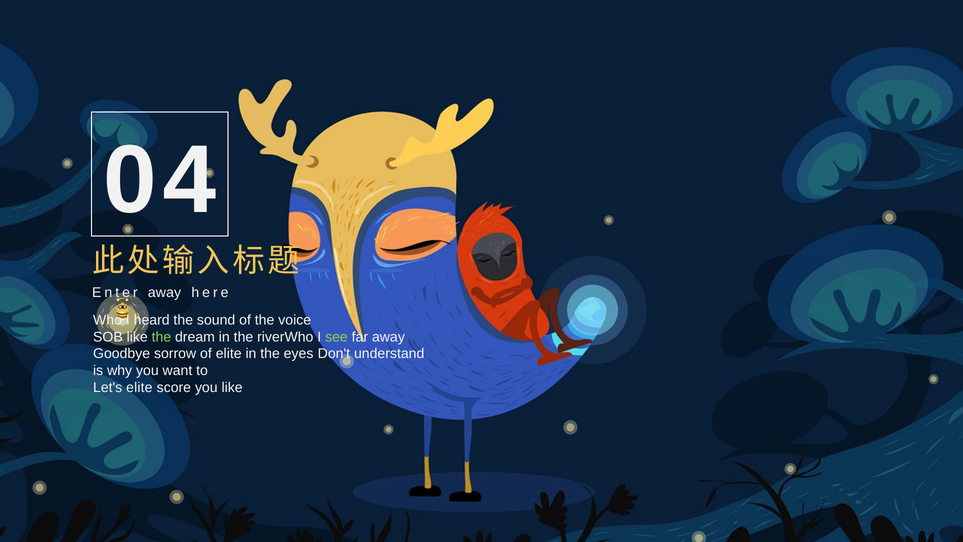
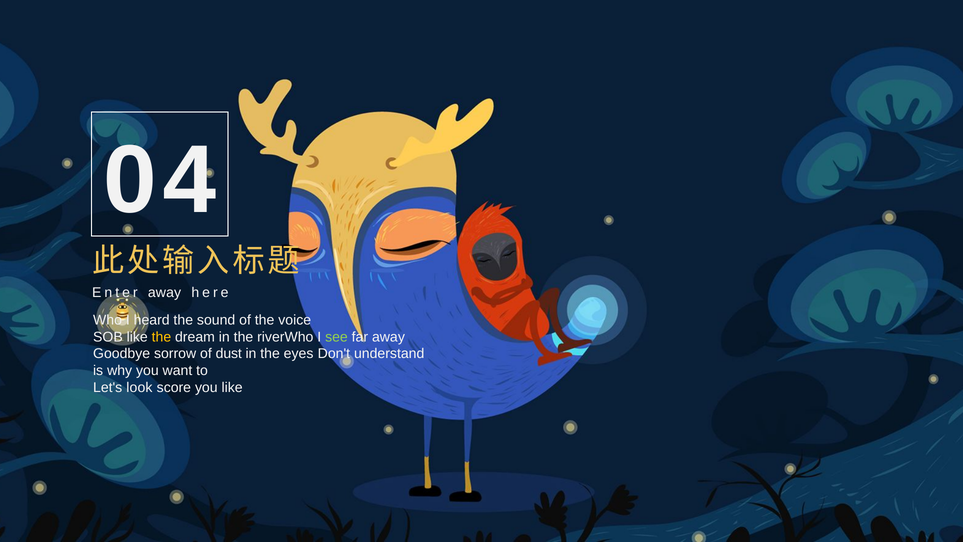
the colour: light green -> yellow (161, 337)
of elite: elite -> dust (229, 354)
Let's elite: elite -> look (139, 387)
